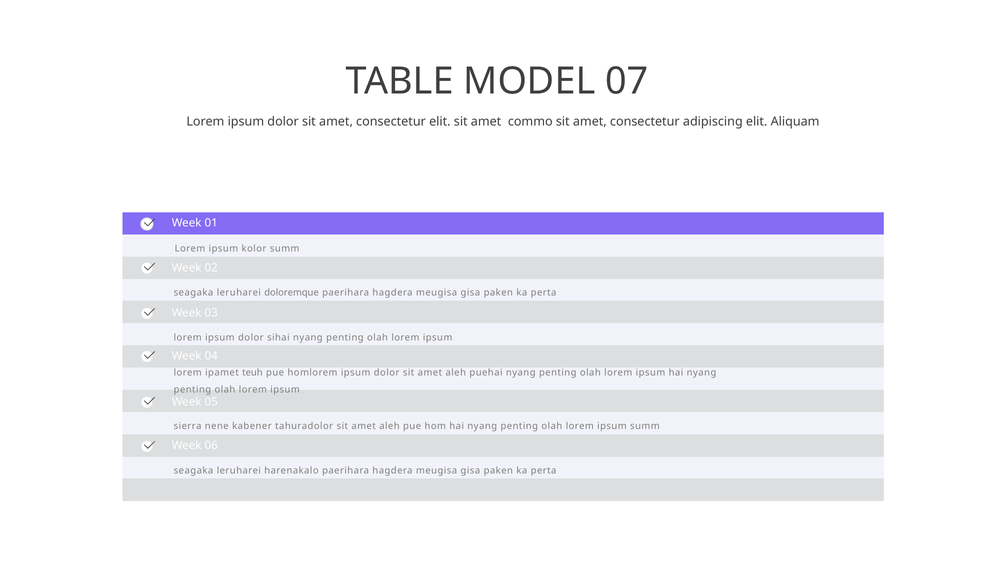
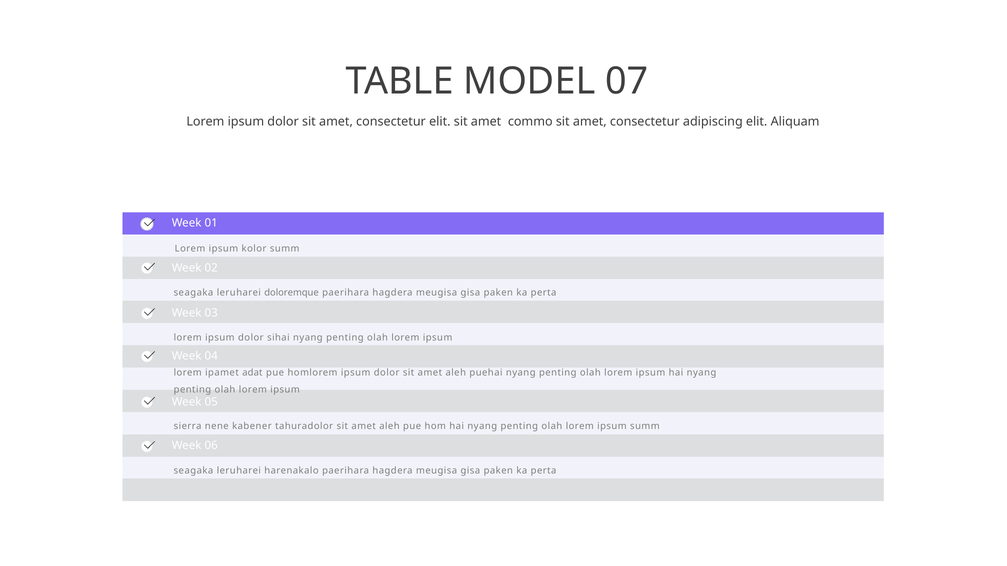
teuh: teuh -> adat (252, 373)
